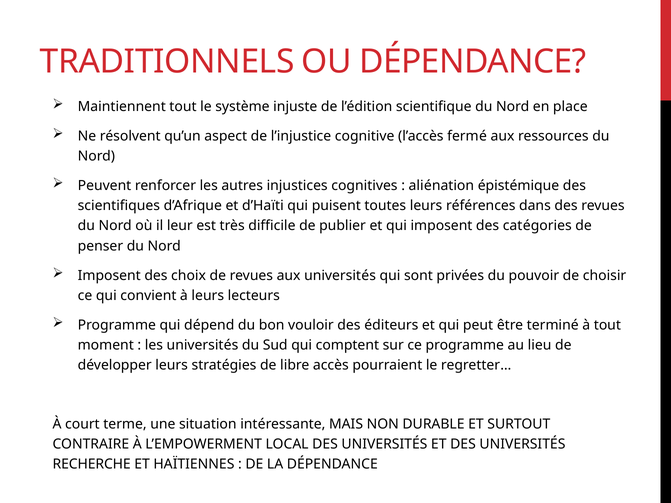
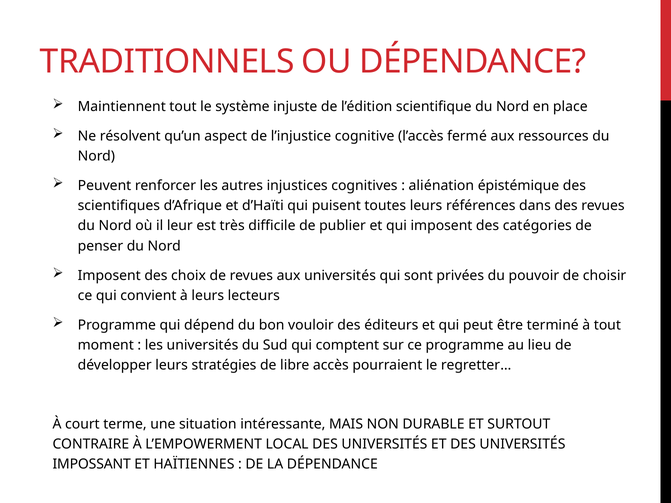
RECHERCHE: RECHERCHE -> IMPOSSANT (92, 465)
